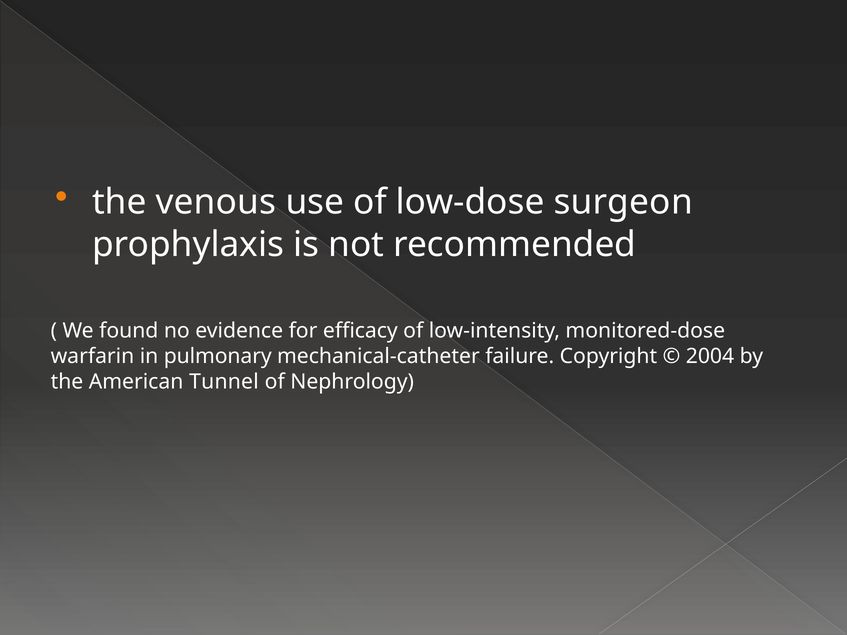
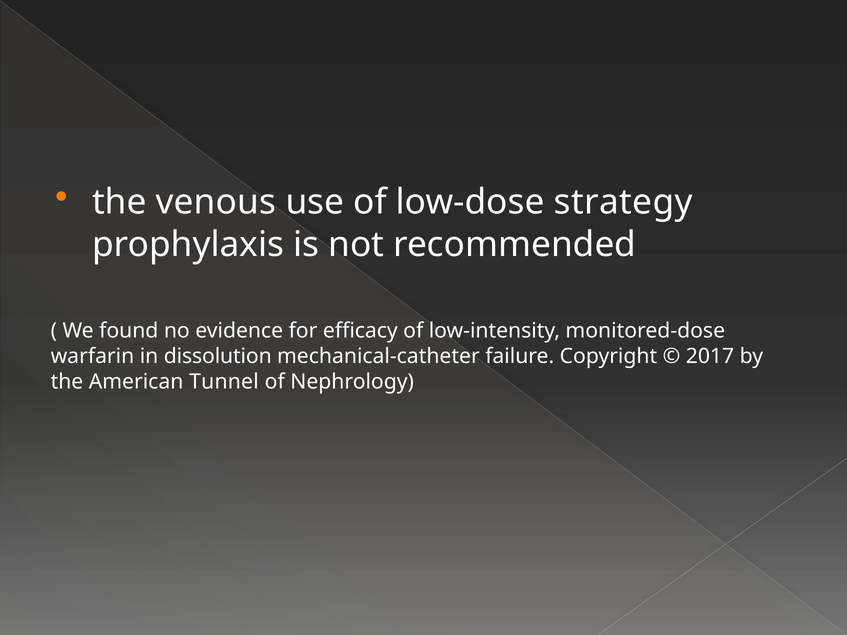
surgeon: surgeon -> strategy (623, 202)
pulmonary: pulmonary -> dissolution (218, 357)
2004: 2004 -> 2017 (710, 357)
